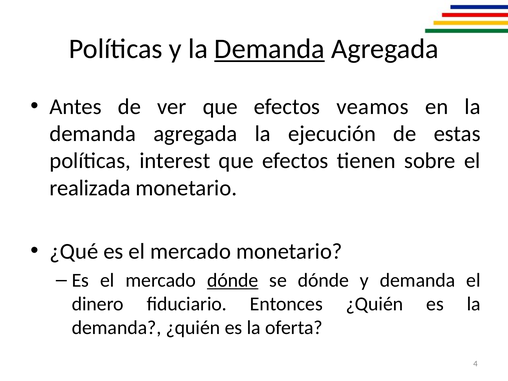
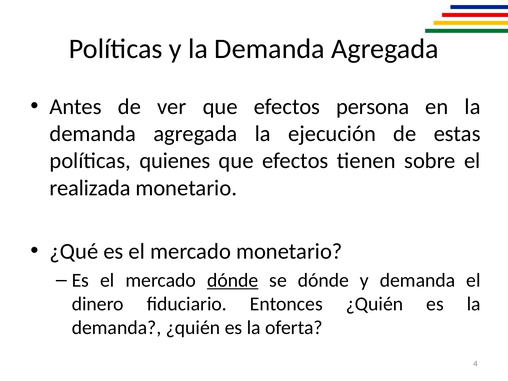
Demanda underline: present -> none (270, 49)
veamos: veamos -> persona (373, 107)
interest: interest -> quienes (175, 161)
